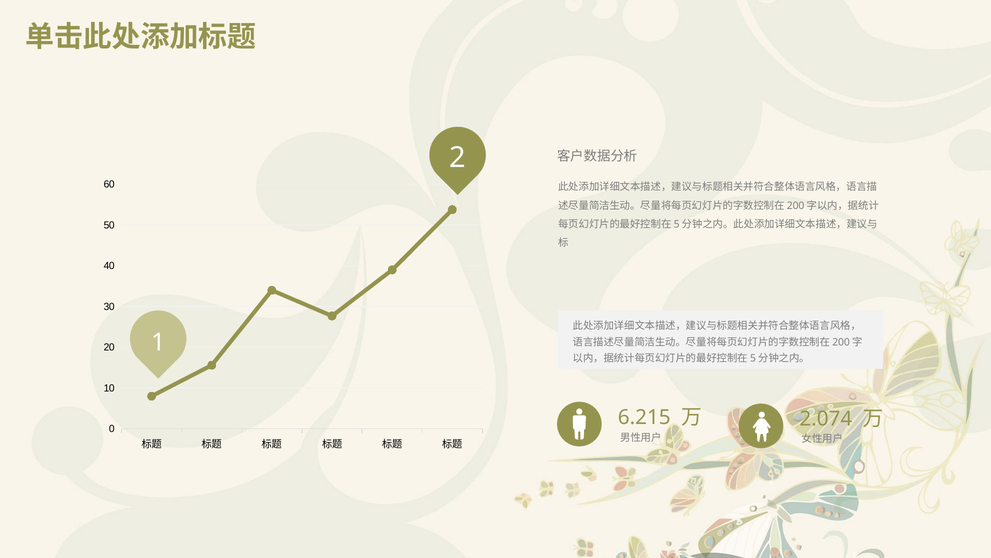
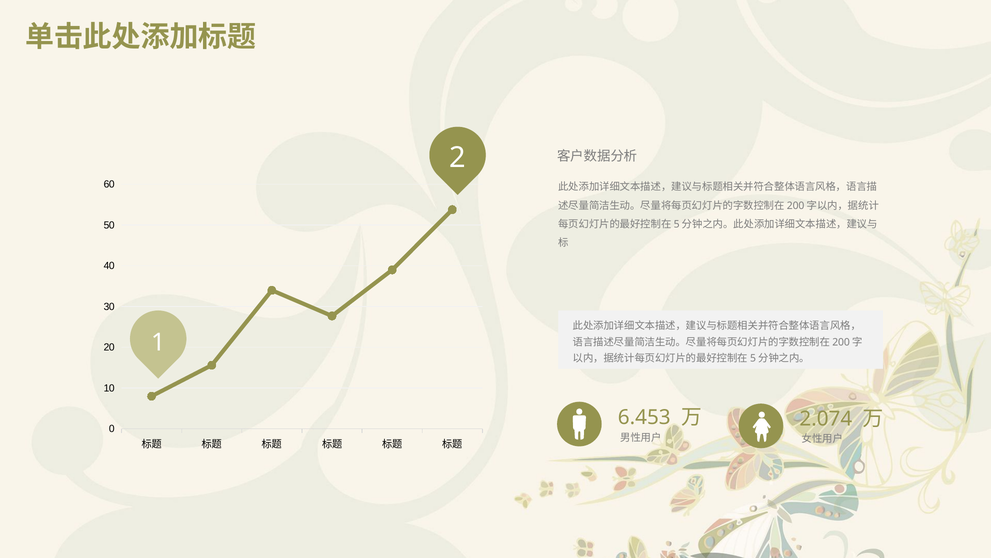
6.215: 6.215 -> 6.453 (644, 417)
